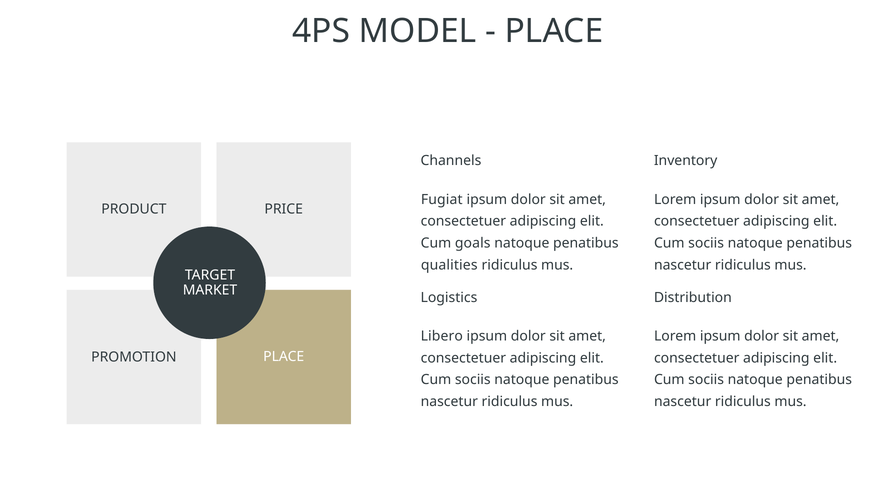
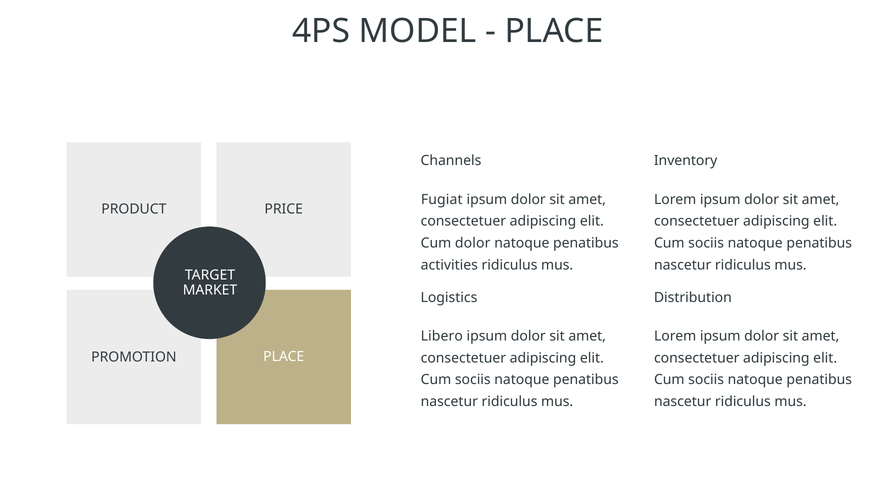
Cum goals: goals -> dolor (473, 243)
qualities: qualities -> activities (449, 265)
